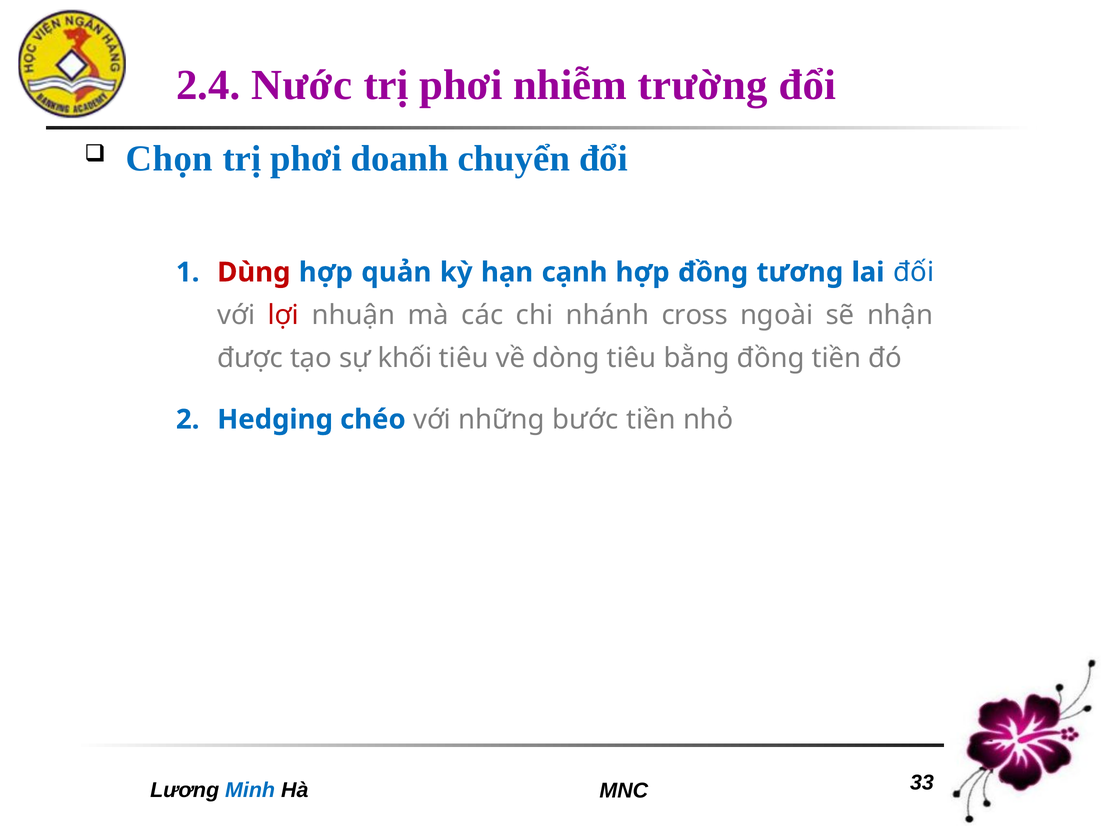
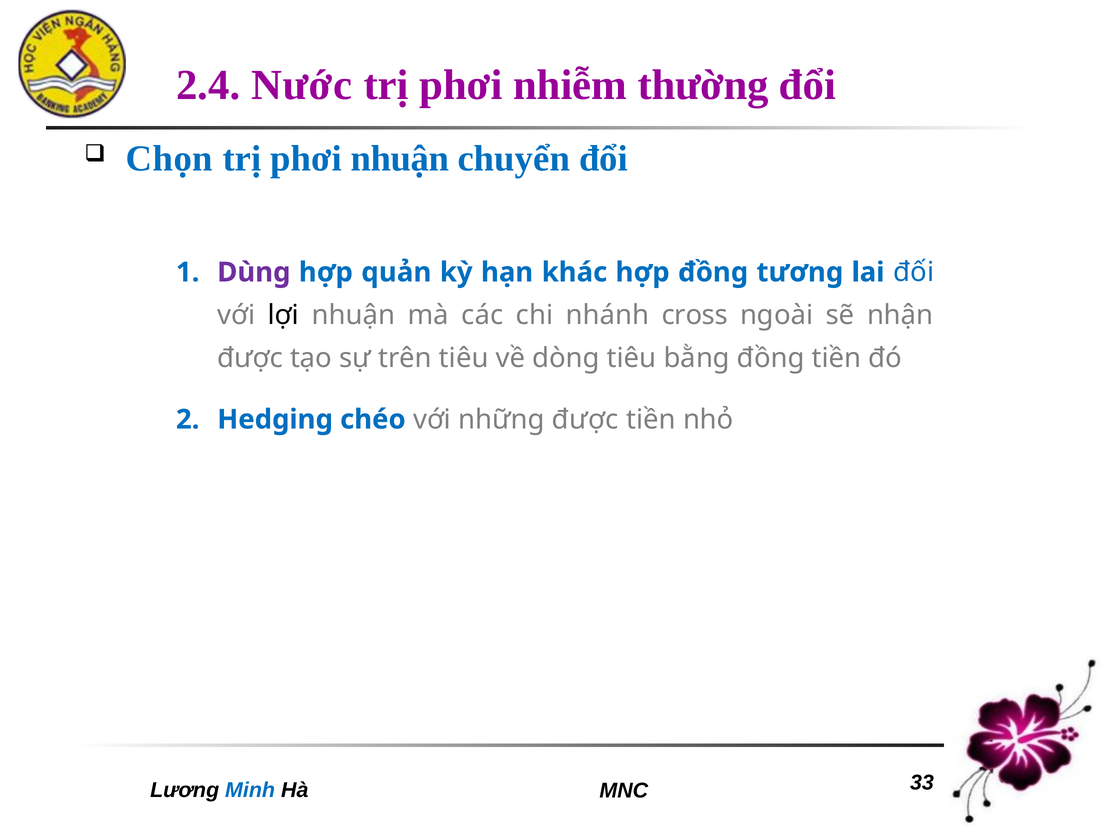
trường: trường -> thường (703, 85)
phơi doanh: doanh -> nhuận (400, 159)
Dùng colour: red -> purple (254, 272)
cạnh: cạnh -> khác (574, 272)
lợi colour: red -> black (283, 315)
khối: khối -> trên (405, 358)
những bước: bước -> được (585, 419)
